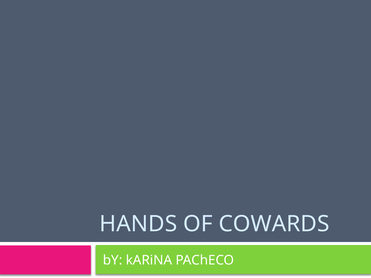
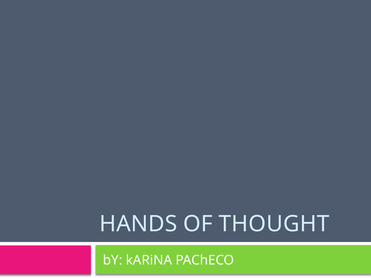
COWARDS: COWARDS -> THOUGHT (274, 224)
